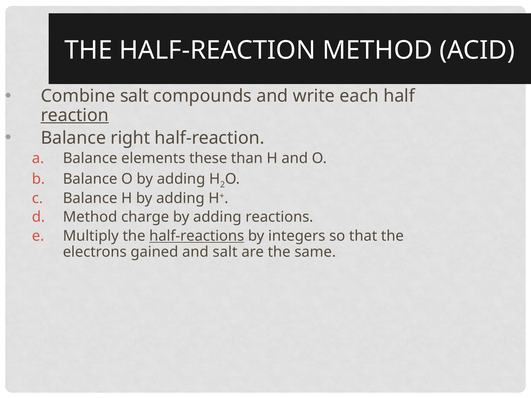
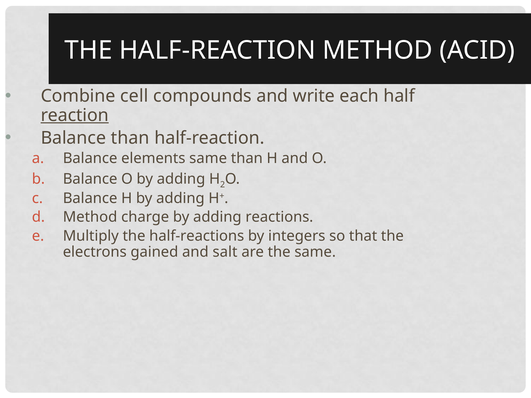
Combine salt: salt -> cell (134, 96)
Balance right: right -> than (130, 138)
elements these: these -> same (208, 158)
half-reactions underline: present -> none (197, 236)
